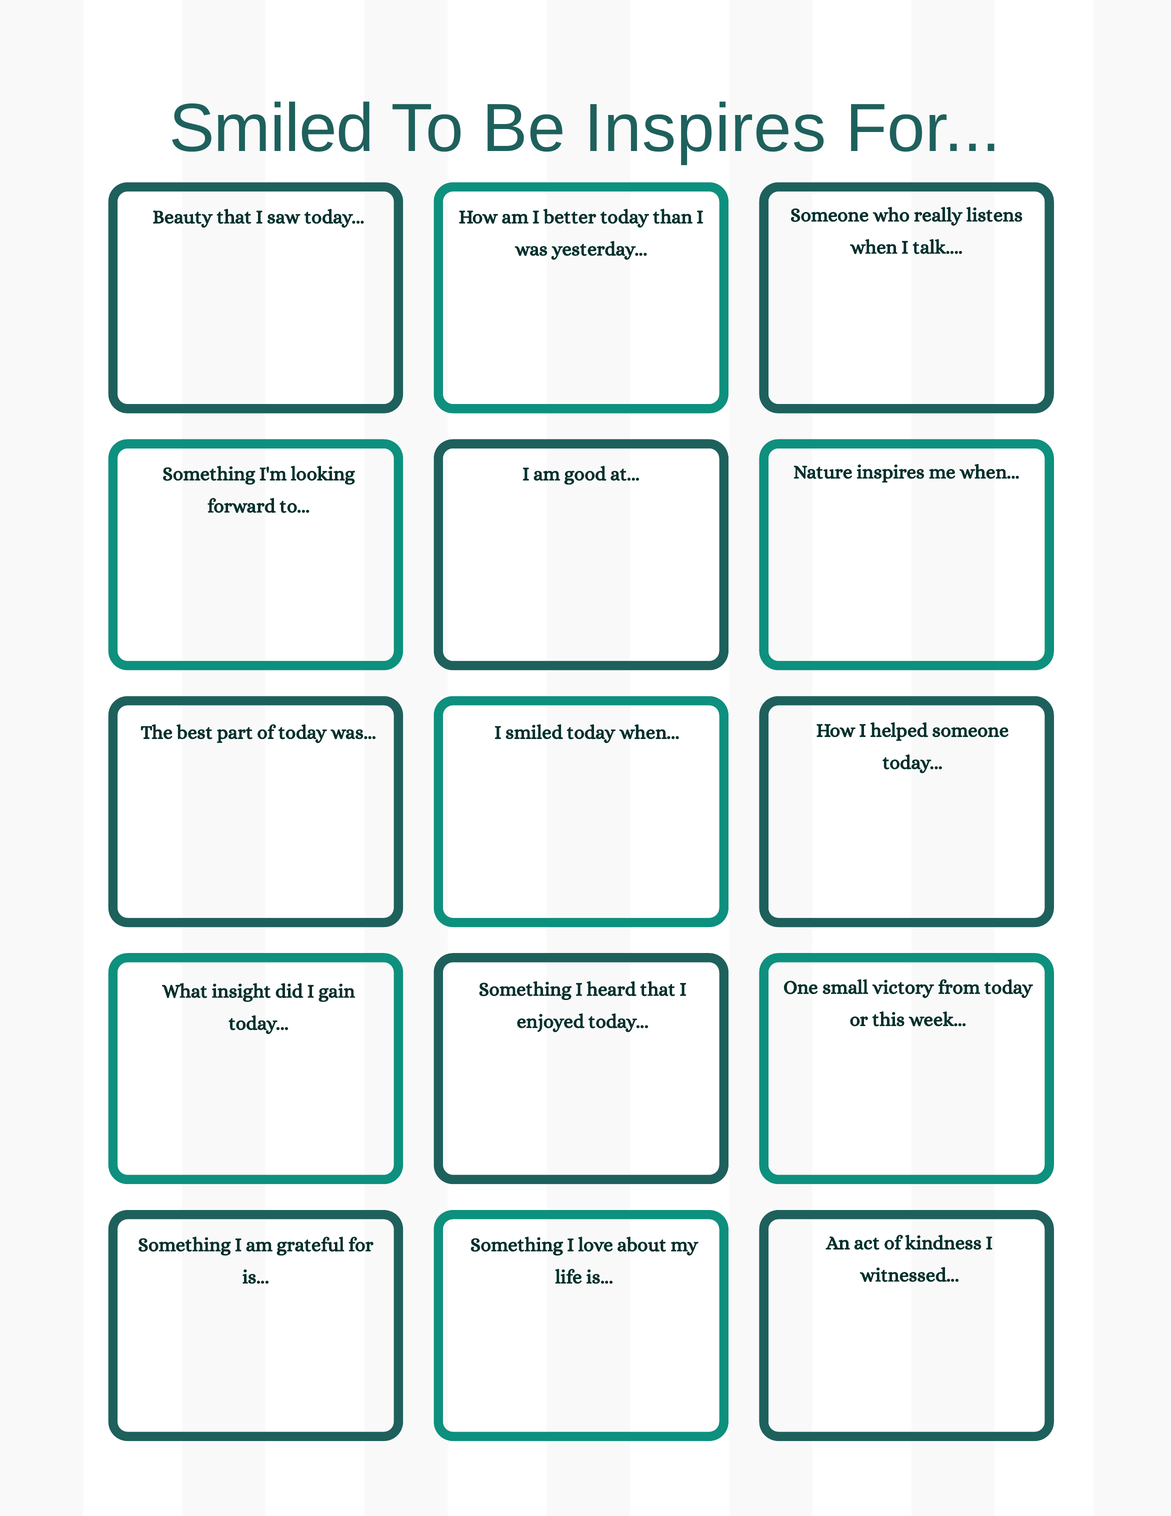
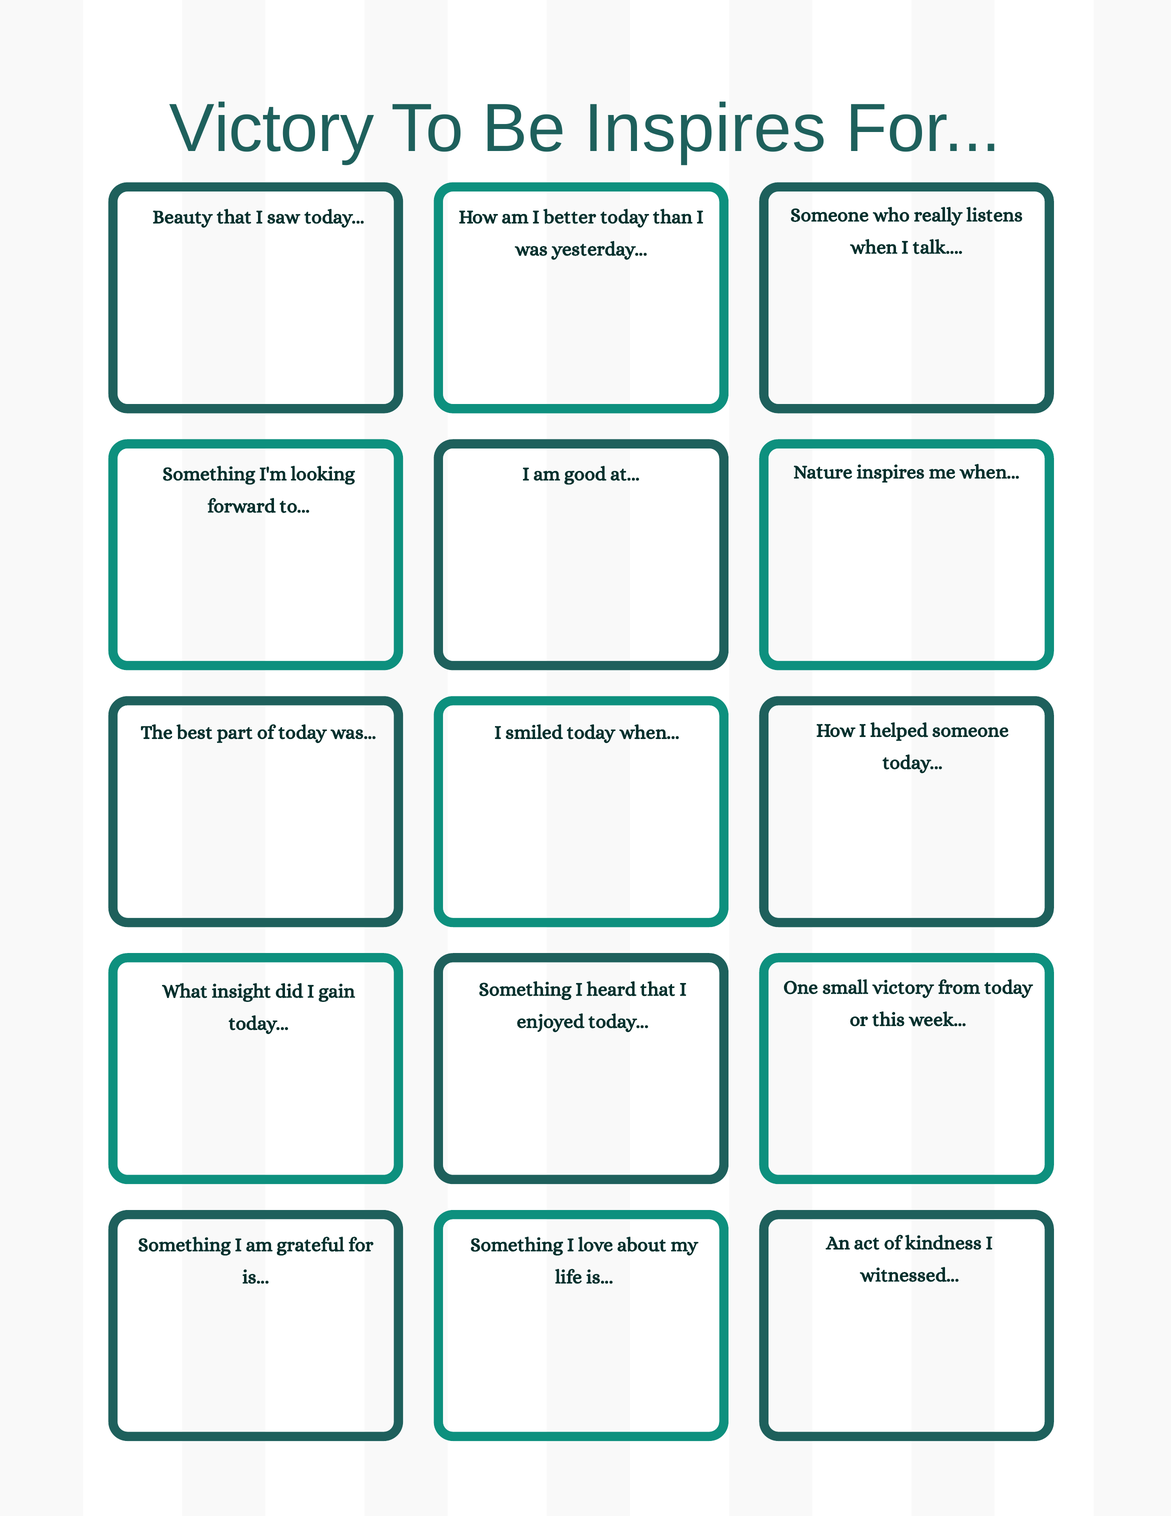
Smiled: Smiled -> Victory (272, 129)
